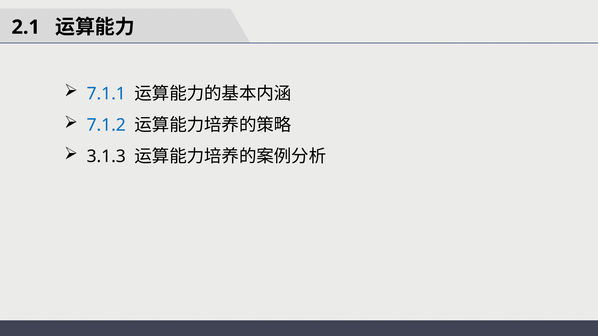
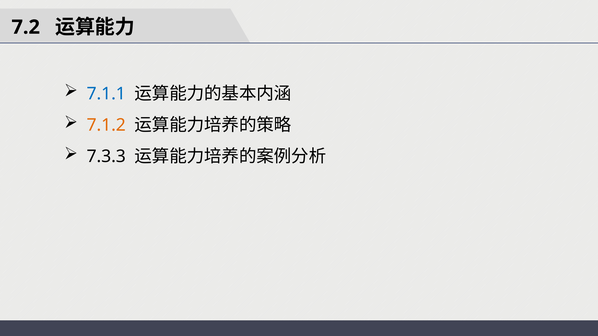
2.1: 2.1 -> 7.2 (26, 27)
7.1.2 colour: blue -> orange (106, 125)
3.1.3: 3.1.3 -> 7.3.3 (106, 157)
